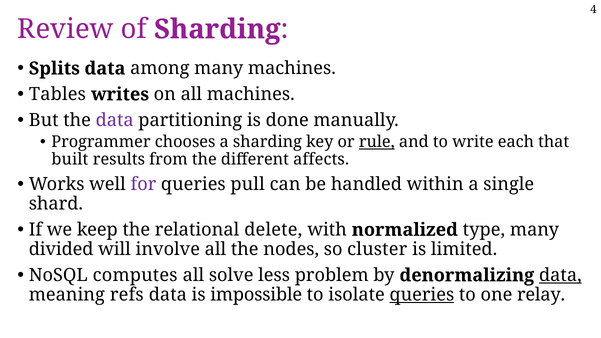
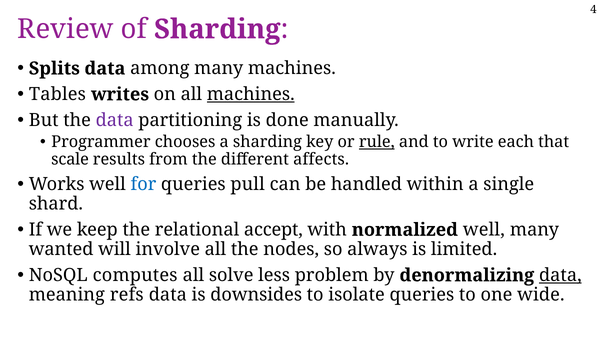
machines underline: none -> present (251, 94)
built: built -> scale (70, 160)
for colour: purple -> blue (143, 184)
delete: delete -> accept (273, 230)
normalized type: type -> well (484, 230)
divided: divided -> wanted (61, 249)
cluster: cluster -> always (377, 249)
impossible: impossible -> downsides (256, 295)
queries underline: present -> none (422, 295)
relay: relay -> wide (541, 295)
